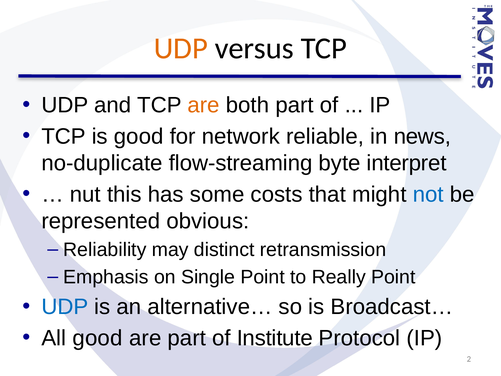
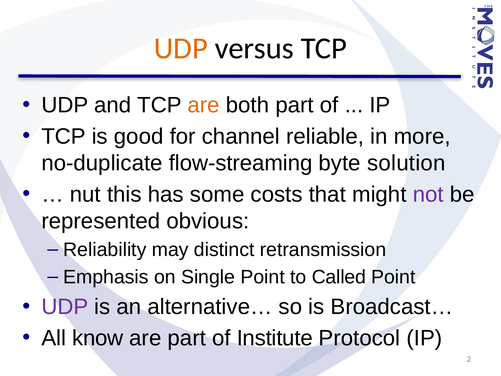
network: network -> channel (241, 136)
news: news -> more (422, 136)
interpret: interpret -> solution (406, 163)
not colour: blue -> purple (428, 194)
Really: Really -> Called (339, 277)
UDP colour: blue -> purple (65, 307)
All good: good -> know (98, 338)
